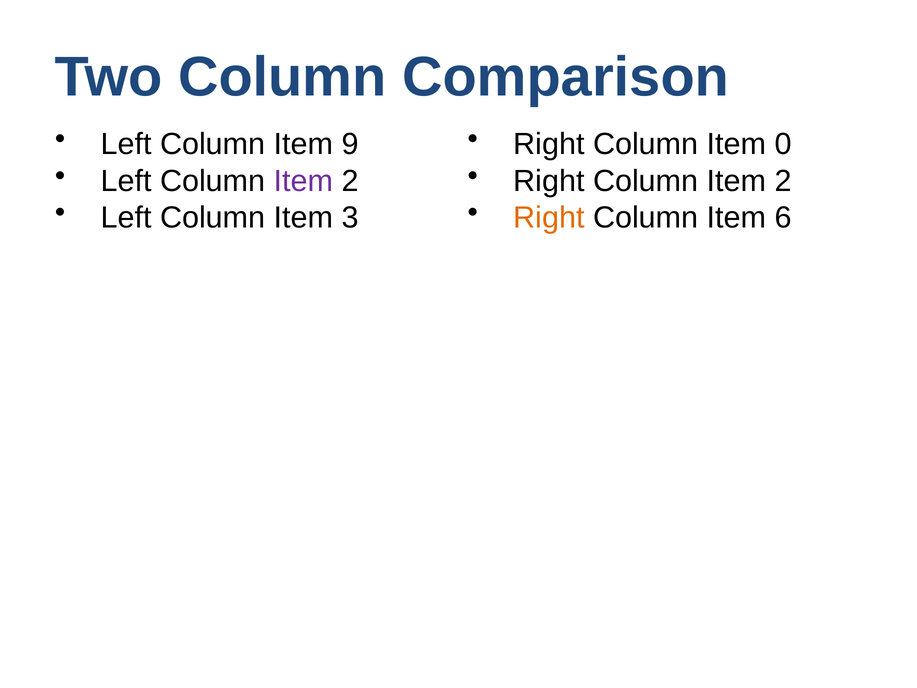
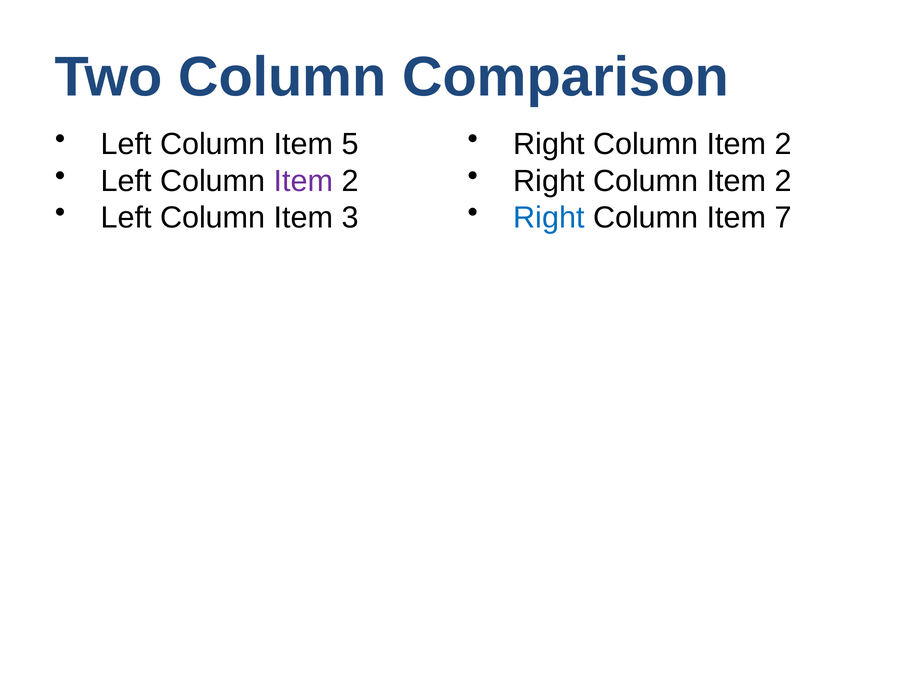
9: 9 -> 5 (350, 144)
0: 0 -> 2 (783, 144)
Right colour: orange -> blue (549, 218)
6: 6 -> 7 (783, 218)
